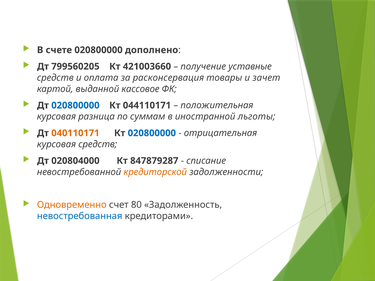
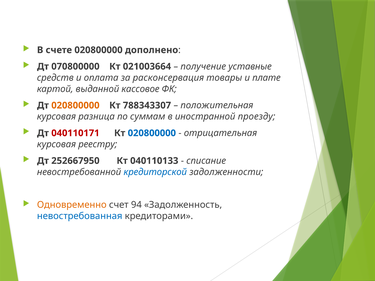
799560205: 799560205 -> 070800000 (75, 67)
421003660: 421003660 -> 021003664 (147, 67)
зачет: зачет -> плате (266, 78)
020800000 colour: blue -> orange (75, 105)
044110171: 044110171 -> 788343307 (147, 105)
льготы: льготы -> проезду (257, 117)
040110171 colour: orange -> red (75, 133)
курсовая средств: средств -> реестру (98, 144)
020804000: 020804000 -> 252667950 (75, 161)
847879287: 847879287 -> 040110133 (154, 161)
кредиторской colour: orange -> blue (155, 172)
80: 80 -> 94 (136, 205)
